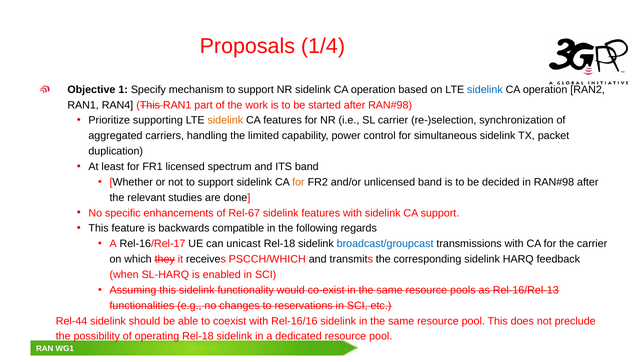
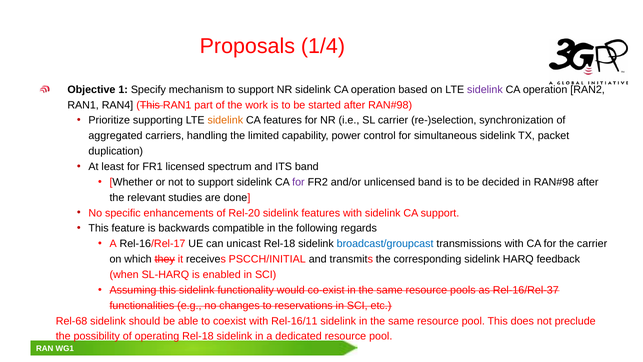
sidelink colour: blue -> purple (485, 89)
for colour: orange -> purple (298, 182)
Rel-67: Rel-67 -> Rel-20 (244, 213)
PSCCH/WHICH: PSCCH/WHICH -> PSCCH/INITIAL (267, 259)
Rel-16/Rel-13: Rel-16/Rel-13 -> Rel-16/Rel-37 (526, 290)
Rel-44: Rel-44 -> Rel-68 (72, 321)
Rel-16/16: Rel-16/16 -> Rel-16/11 (294, 321)
